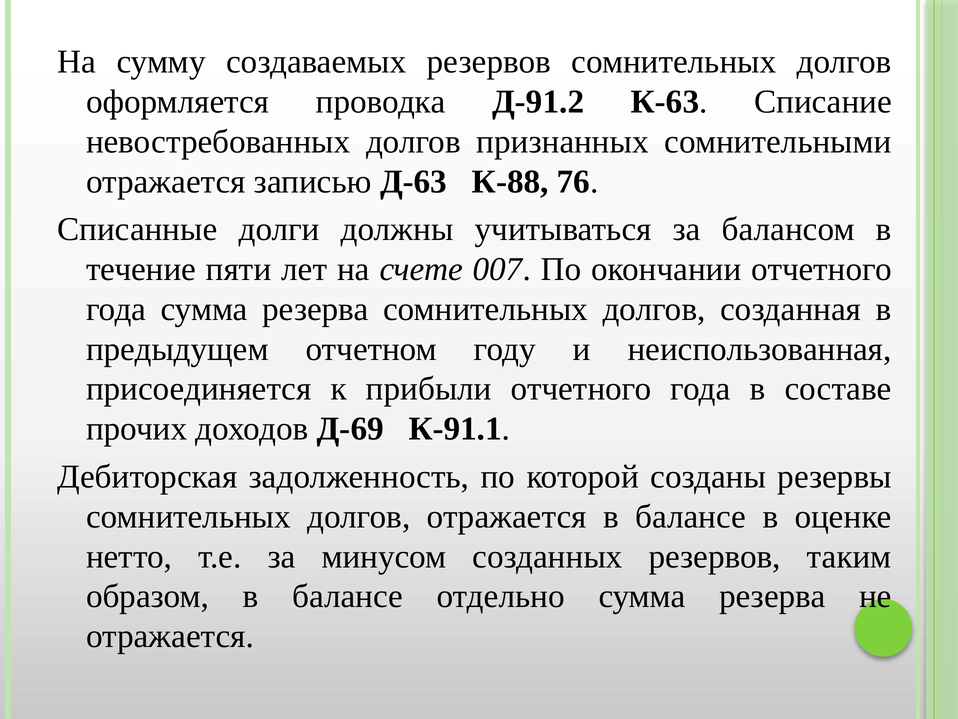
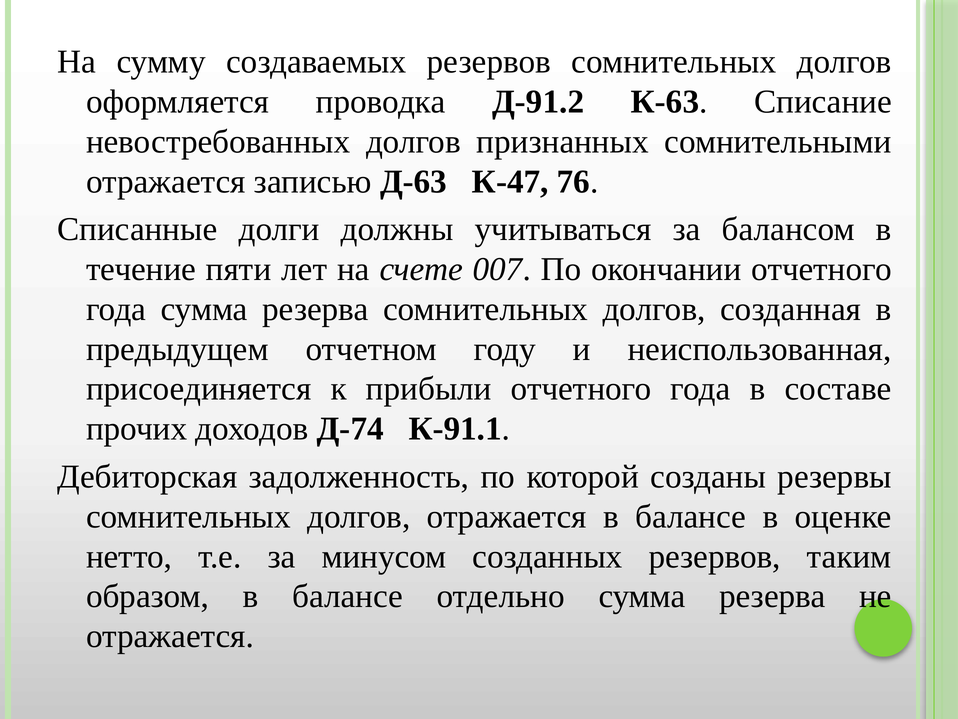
К-88: К-88 -> К-47 (510, 181)
Д-69: Д-69 -> Д-74 (350, 429)
